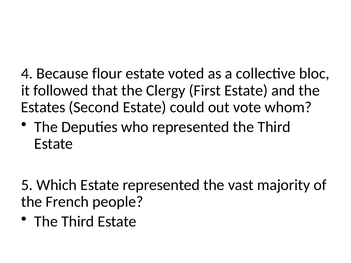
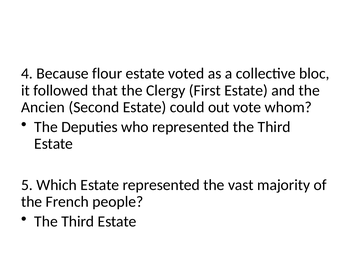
Estates: Estates -> Ancien (43, 107)
